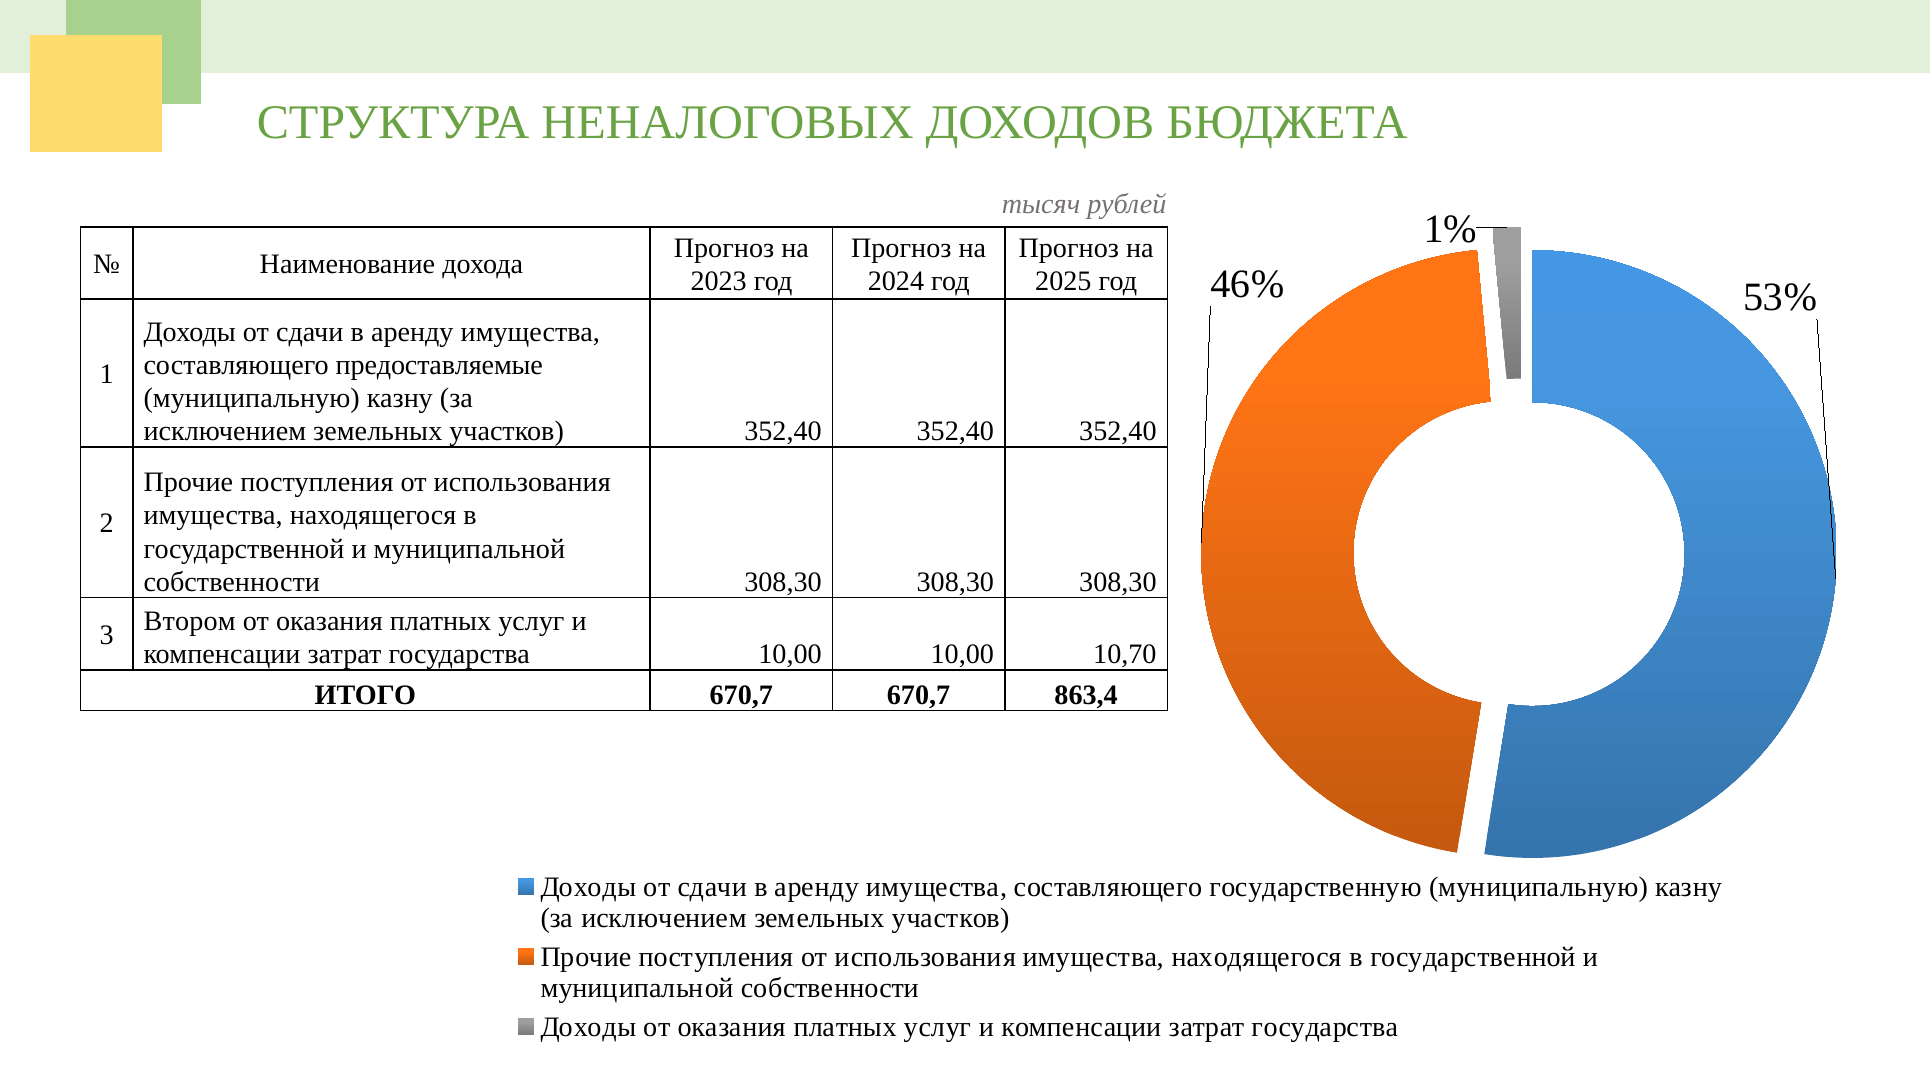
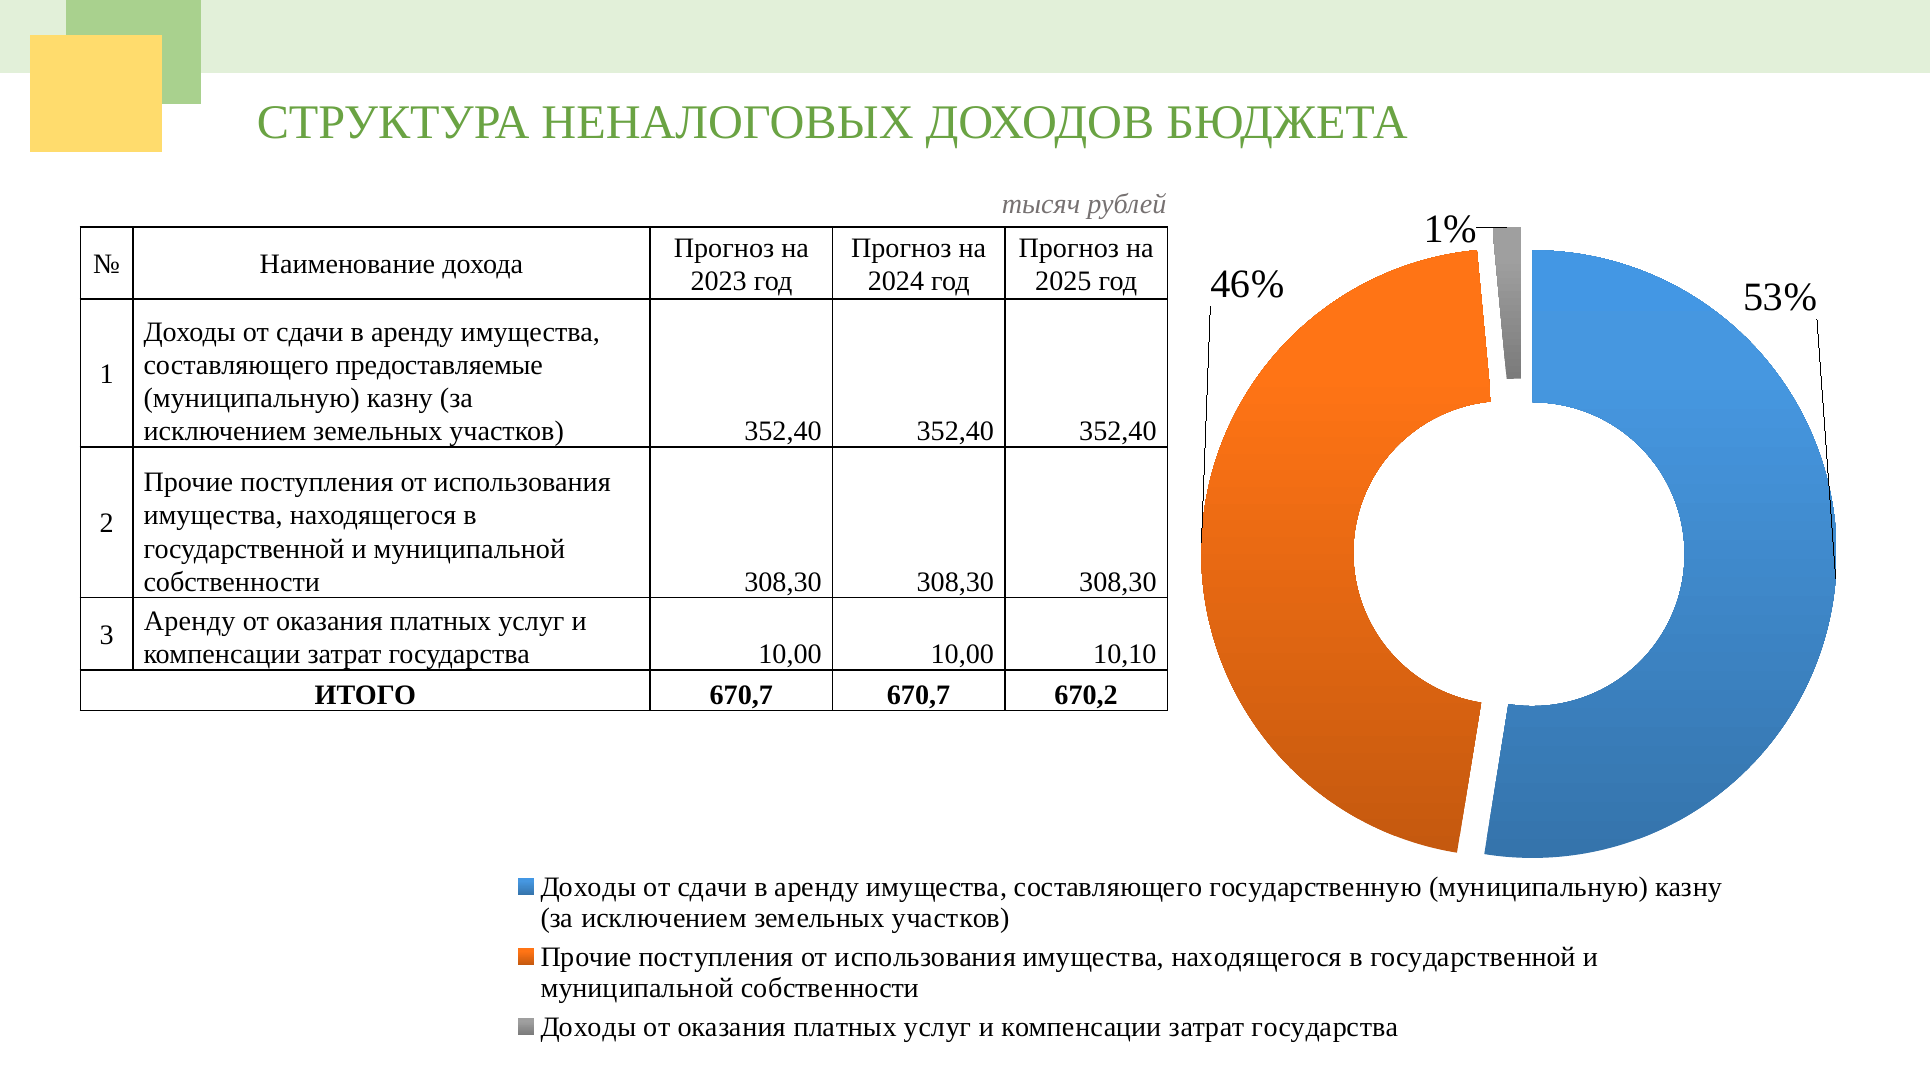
3 Втором: Втором -> Аренду (190, 622)
10,70: 10,70 -> 10,10 (1125, 655)
863,4: 863,4 -> 670,2 (1086, 695)
